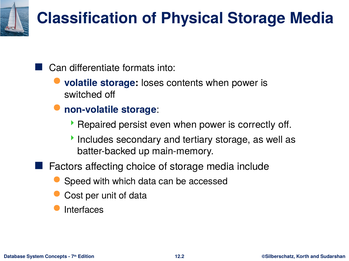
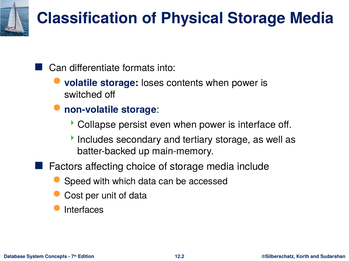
Repaired: Repaired -> Collapse (97, 125)
correctly: correctly -> interface (257, 125)
